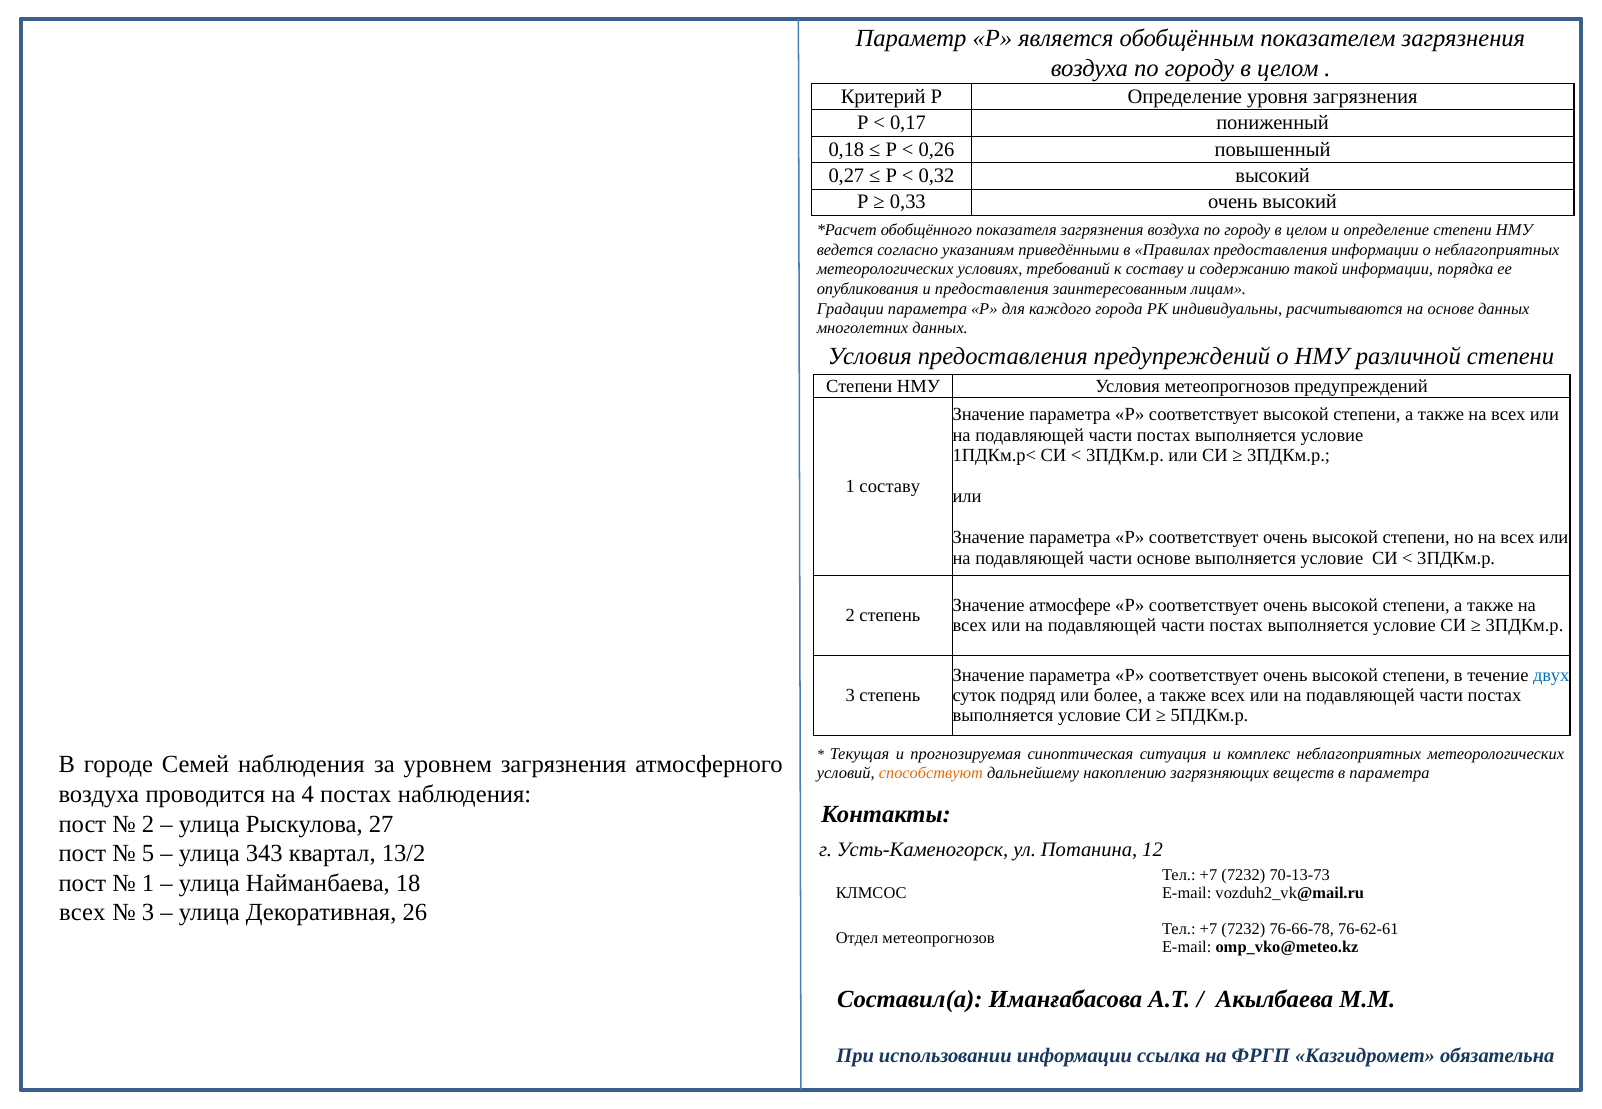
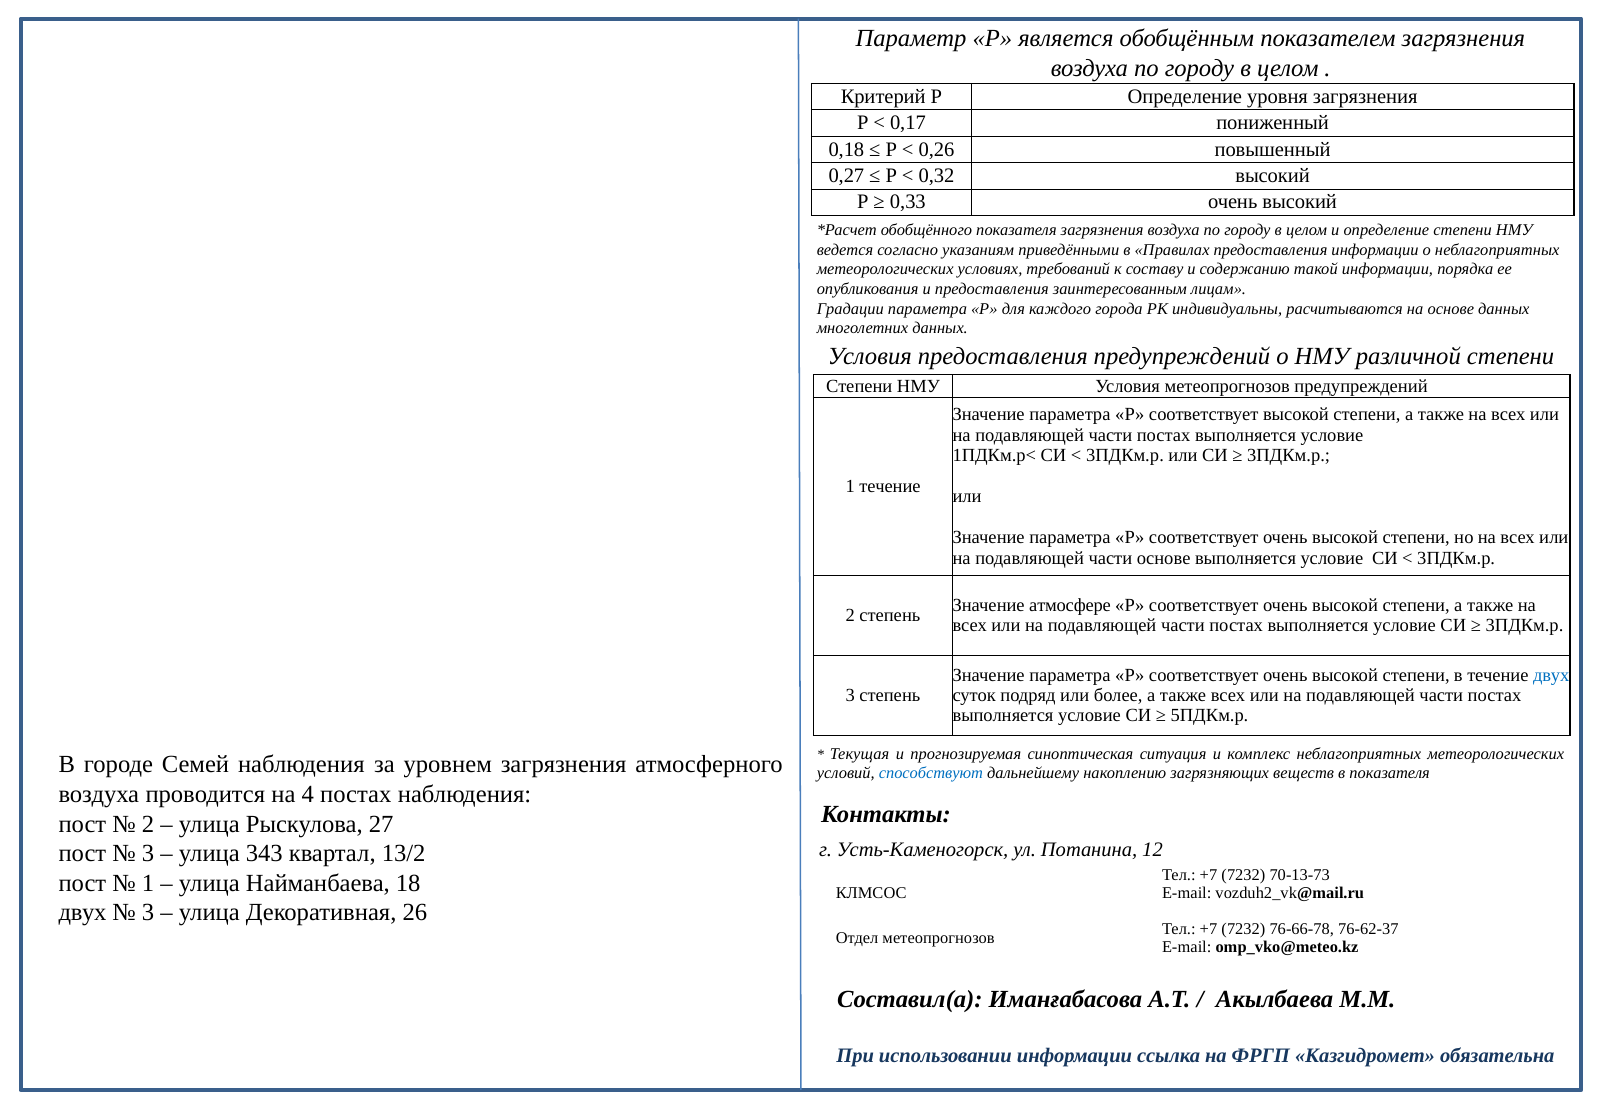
1 составу: составу -> течение (890, 486)
способствуют colour: orange -> blue (931, 773)
в параметра: параметра -> показателя (1390, 773)
5: 5 -> 3 (148, 854)
всех: всех -> двух (83, 913)
76-62-61: 76-62-61 -> 76-62-37 (1368, 929)
